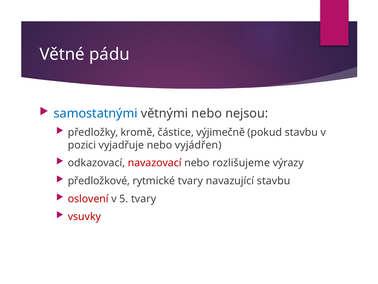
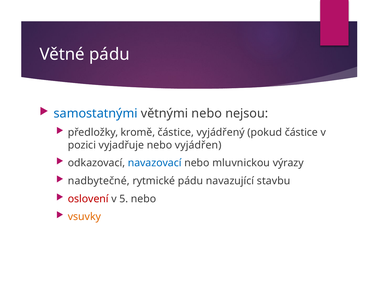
výjimečně: výjimečně -> vyjádřený (221, 132)
pokud stavbu: stavbu -> částice (301, 132)
navazovací colour: red -> blue (155, 163)
rozlišujeme: rozlišujeme -> mluvnickou (241, 163)
předložkové: předložkové -> nadbytečné (99, 181)
rytmické tvary: tvary -> pádu (191, 181)
5 tvary: tvary -> nebo (144, 198)
vsuvky colour: red -> orange (84, 216)
